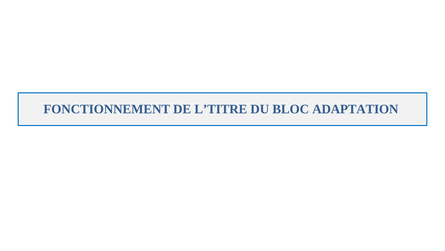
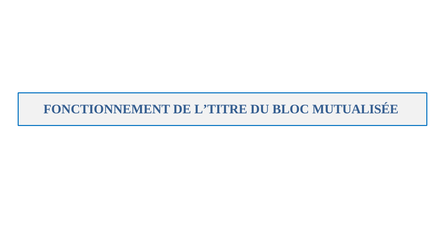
ADAPTATION: ADAPTATION -> MUTUALISÉE (355, 109)
